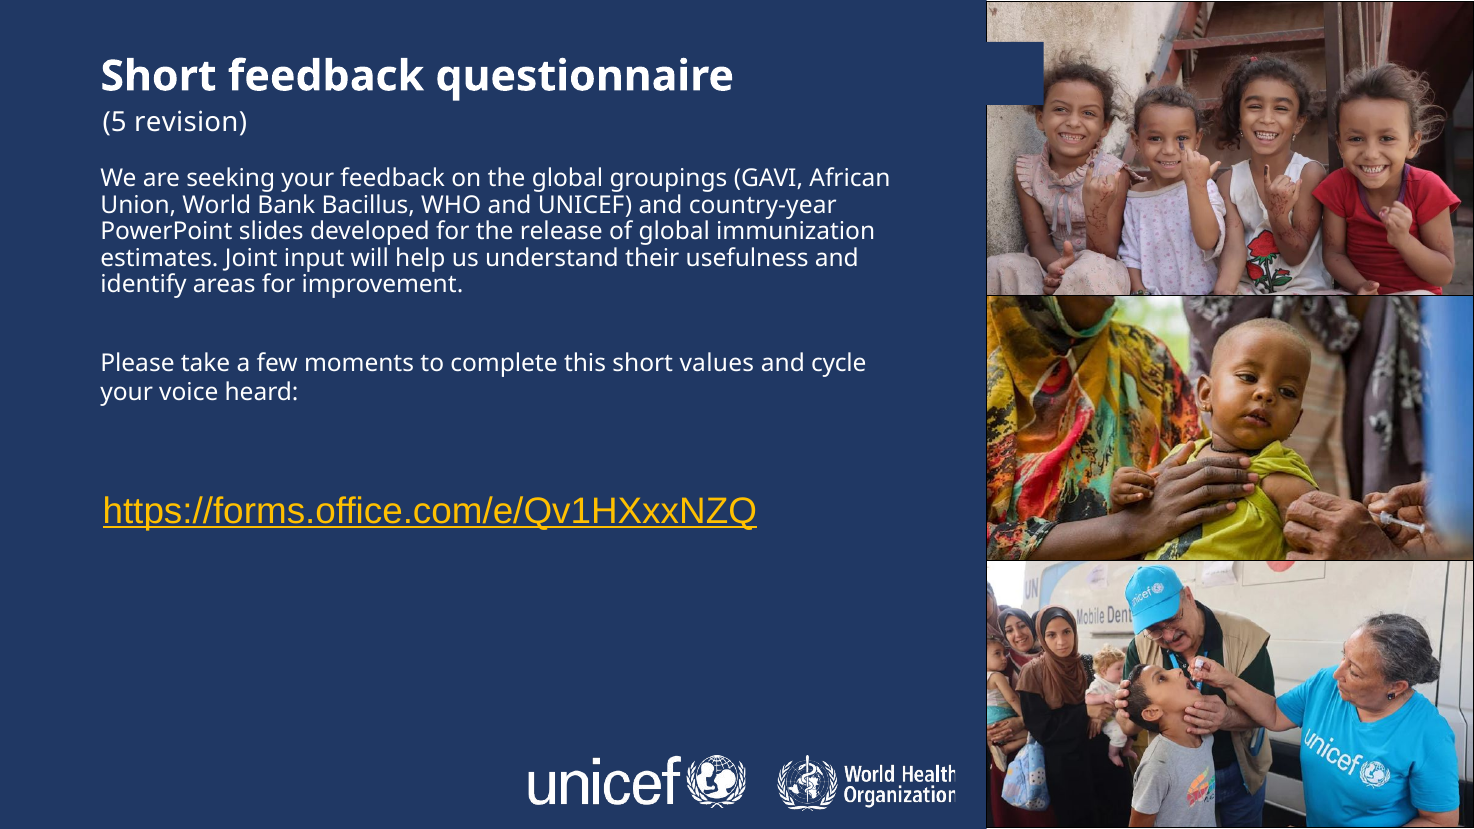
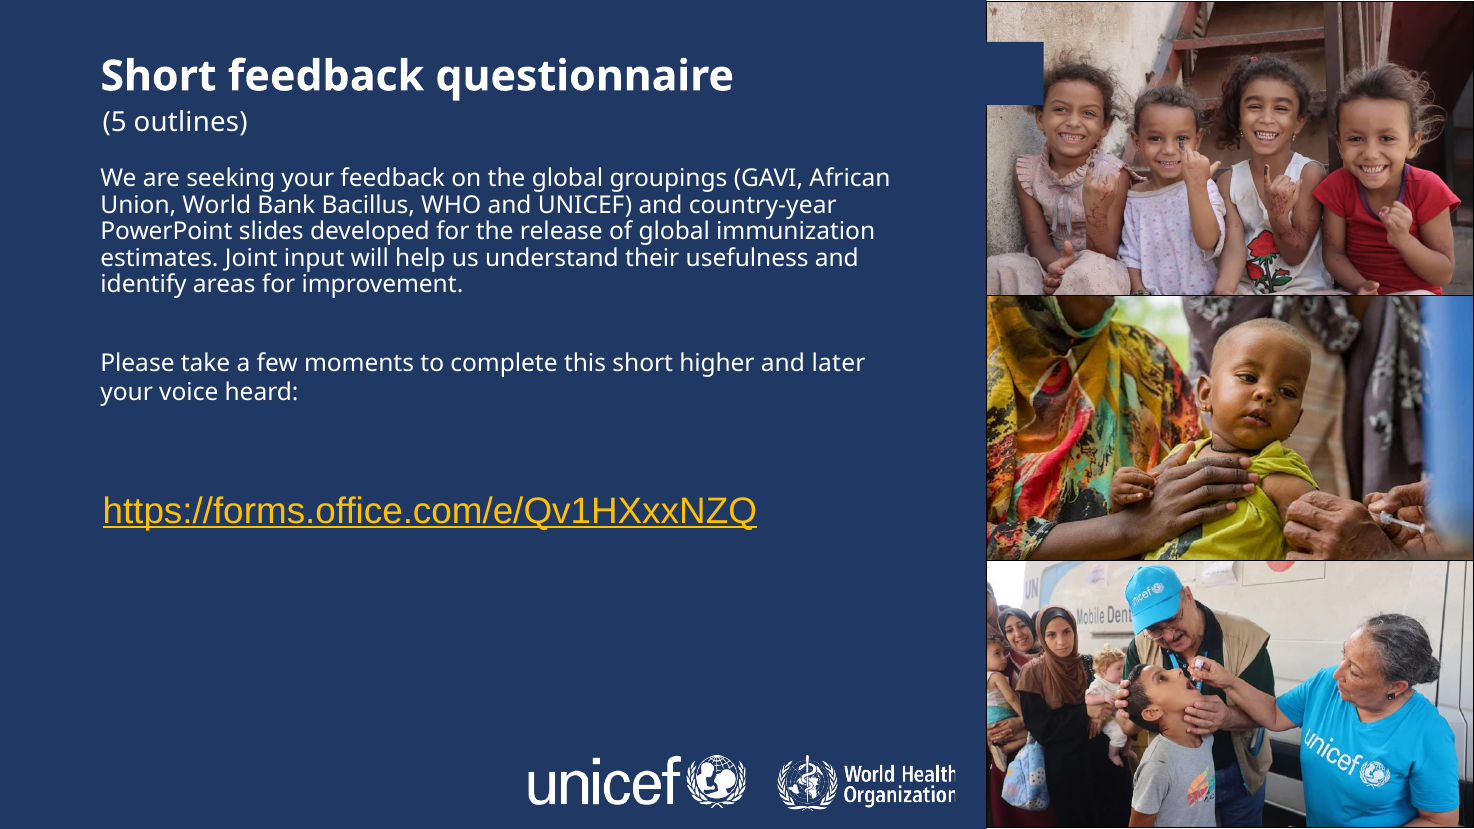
revision: revision -> outlines (191, 122)
values: values -> higher (717, 363)
cycle: cycle -> later (839, 363)
